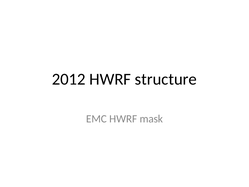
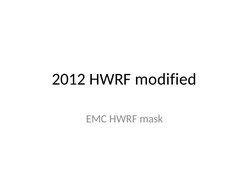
structure: structure -> modified (166, 79)
